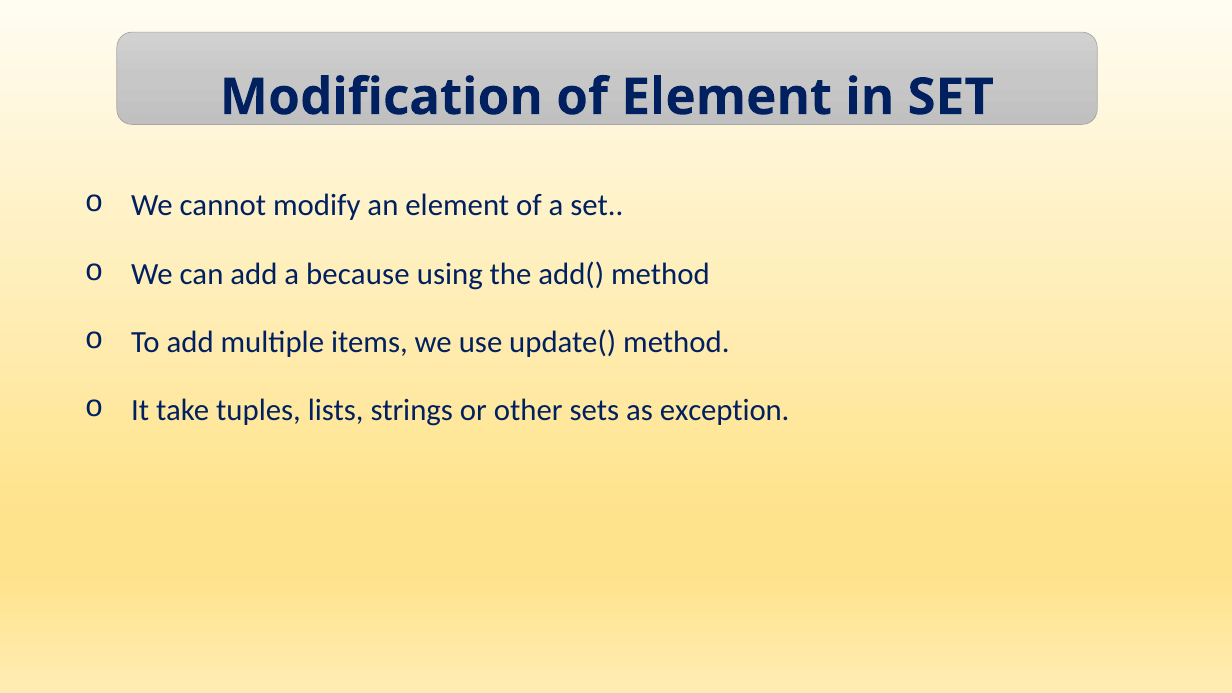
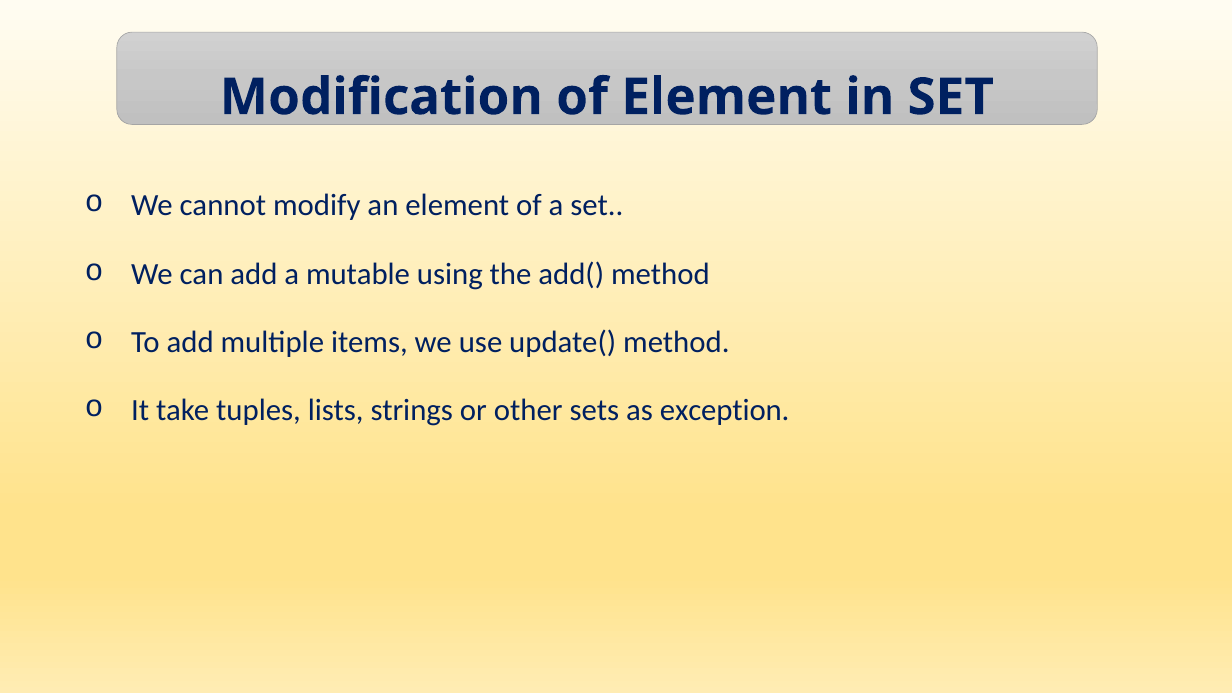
because: because -> mutable (358, 274)
